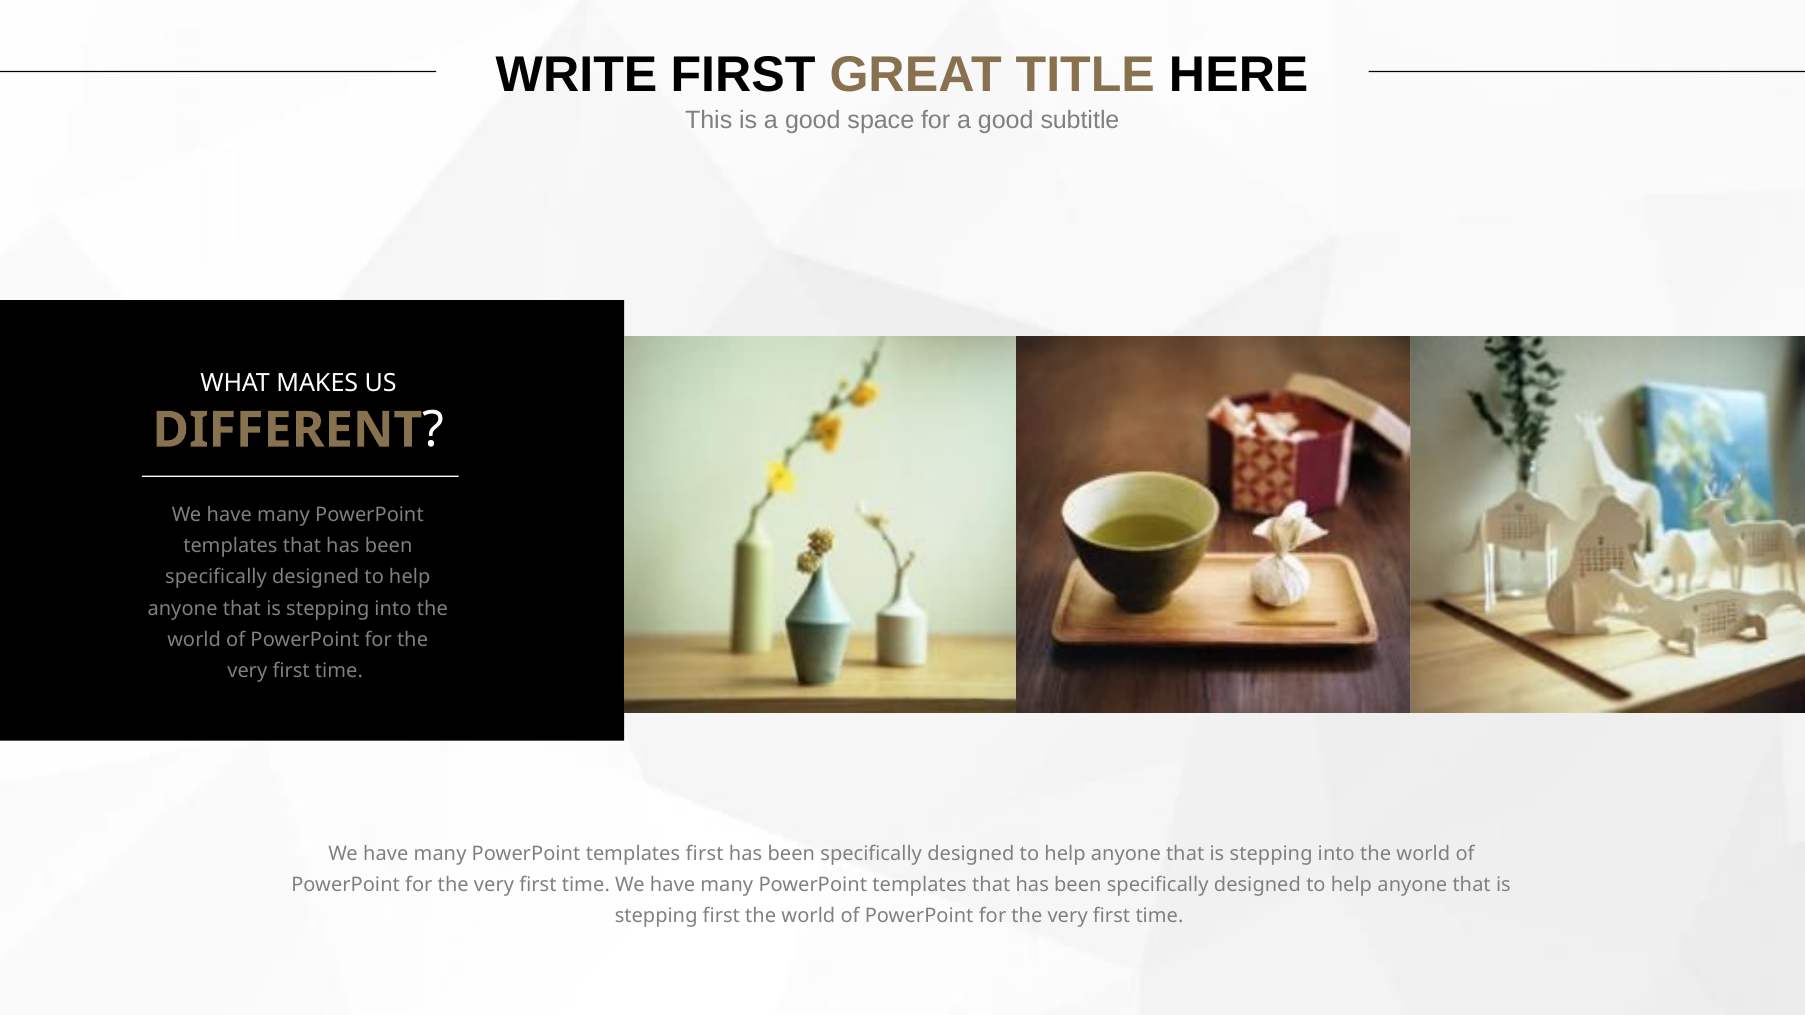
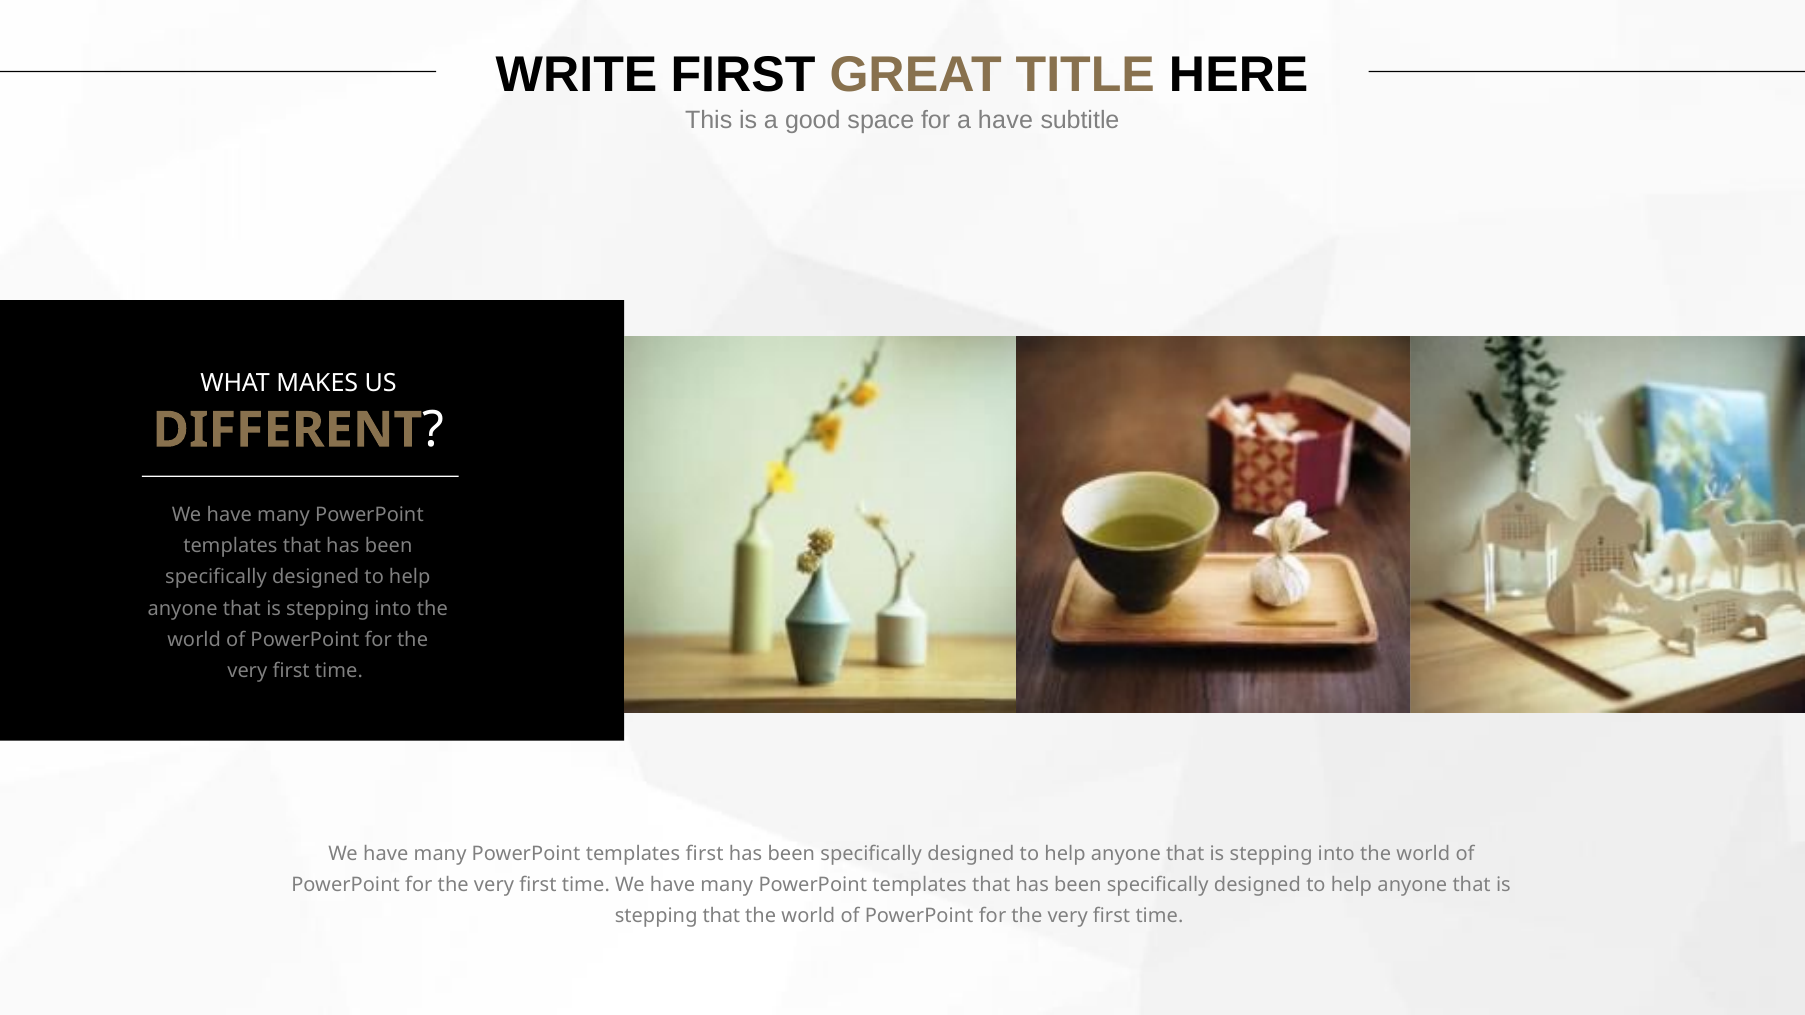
for a good: good -> have (1006, 120)
stepping first: first -> that (721, 916)
